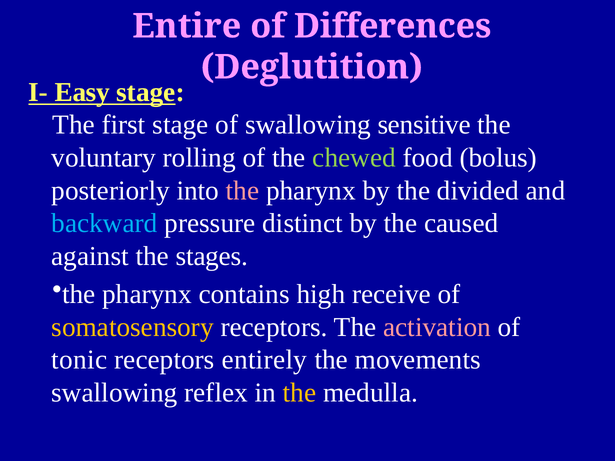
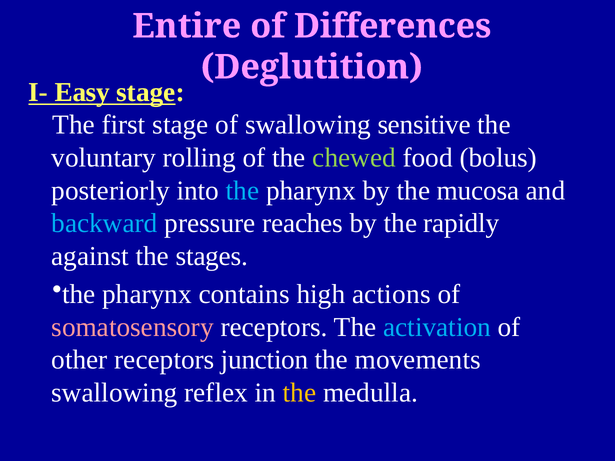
the colour: pink -> light blue (243, 191)
divided: divided -> mucosa (478, 191)
distinct: distinct -> reaches (303, 223)
caused: caused -> rapidly (461, 223)
receive: receive -> actions (391, 295)
somatosensory colour: yellow -> pink (133, 327)
activation colour: pink -> light blue (437, 327)
tonic: tonic -> other (79, 360)
entirely: entirely -> junction (265, 360)
